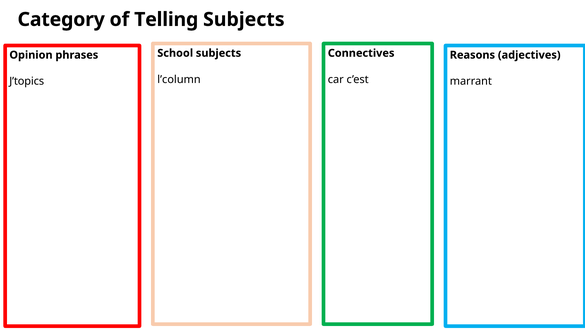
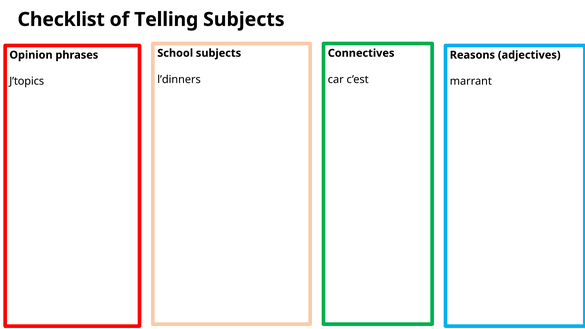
Category: Category -> Checklist (61, 19)
l’column: l’column -> l’dinners (179, 79)
